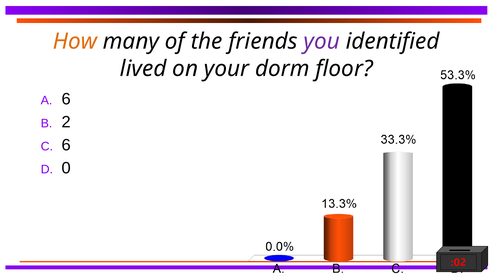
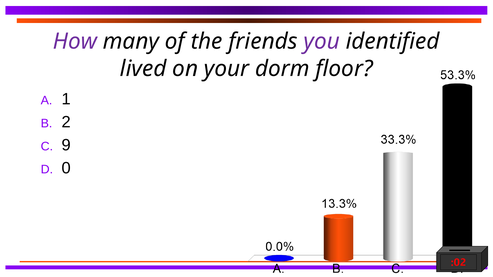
How colour: orange -> purple (75, 42)
6: 6 -> 1 (66, 99)
6: 6 -> 9 (66, 145)
